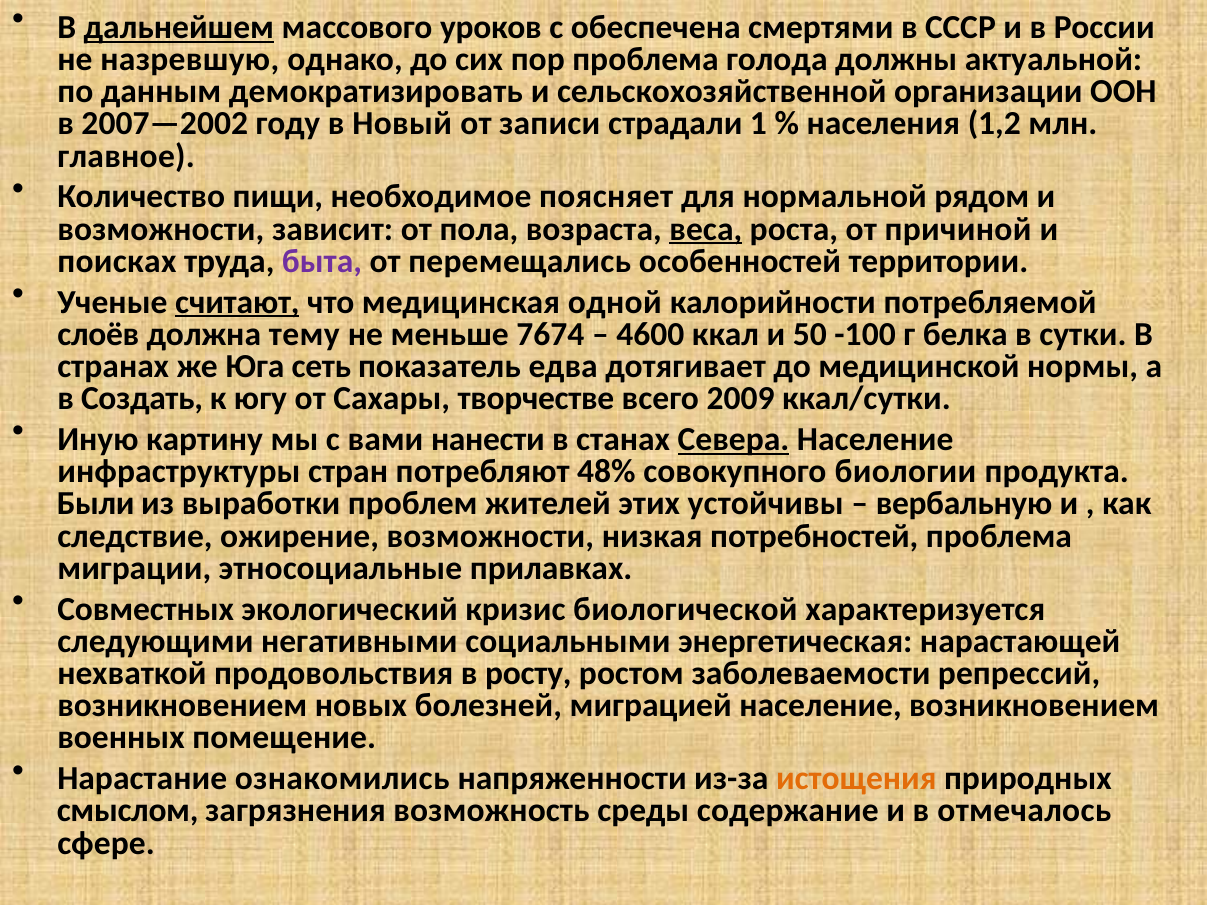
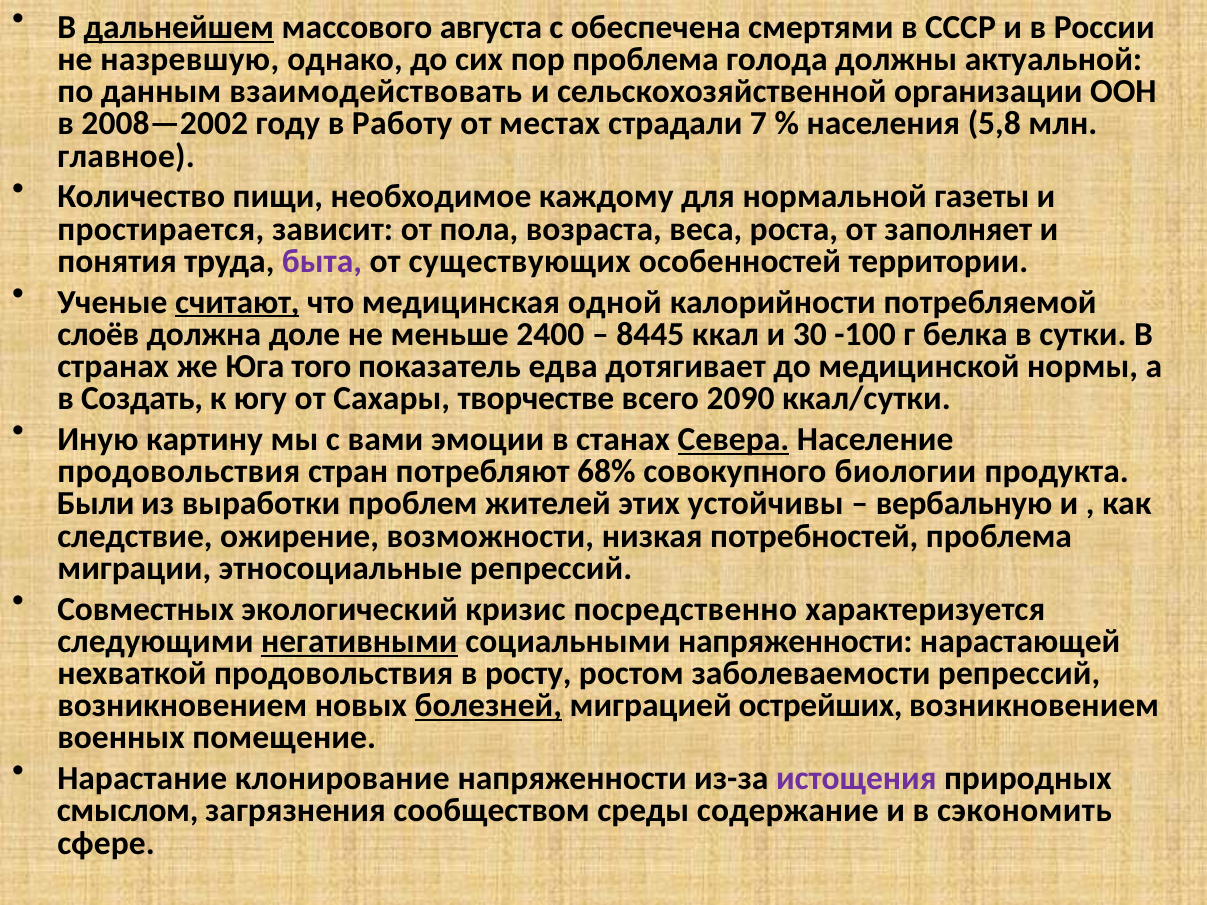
уроков: уроков -> августа (491, 27)
демократизировать: демократизировать -> взаимодействовать (376, 92)
2007—2002: 2007—2002 -> 2008—2002 (165, 124)
Новый: Новый -> Работу (402, 124)
записи: записи -> местах (550, 124)
1: 1 -> 7 (758, 124)
1,2: 1,2 -> 5,8 (994, 124)
поясняет: поясняет -> каждому (606, 197)
рядом: рядом -> газеты (982, 197)
возможности: возможности -> простирается (161, 229)
веса underline: present -> none (706, 229)
причиной: причиной -> заполняет (958, 229)
поисках: поисках -> понятия (117, 261)
перемещались: перемещались -> существующих (520, 261)
тему: тему -> доле (305, 334)
7674: 7674 -> 2400 (550, 334)
4600: 4600 -> 8445 (650, 334)
50: 50 -> 30 (810, 334)
сеть: сеть -> того (321, 366)
2009: 2009 -> 2090 (740, 399)
нанести: нанести -> эмоции (488, 439)
инфраструктуры: инфраструктуры -> продовольствия (179, 472)
48%: 48% -> 68% (606, 472)
этносоциальные прилавках: прилавках -> репрессий (551, 568)
биологической: биологической -> посредственно (685, 609)
негативными underline: none -> present (359, 641)
социальными энергетическая: энергетическая -> напряженности (795, 641)
болезней underline: none -> present (488, 706)
миграцией население: население -> острейших (821, 706)
ознакомились: ознакомились -> клонирование (342, 779)
истощения colour: orange -> purple (856, 779)
возможность: возможность -> сообществом (492, 811)
отмечалось: отмечалось -> сэкономить (1024, 811)
